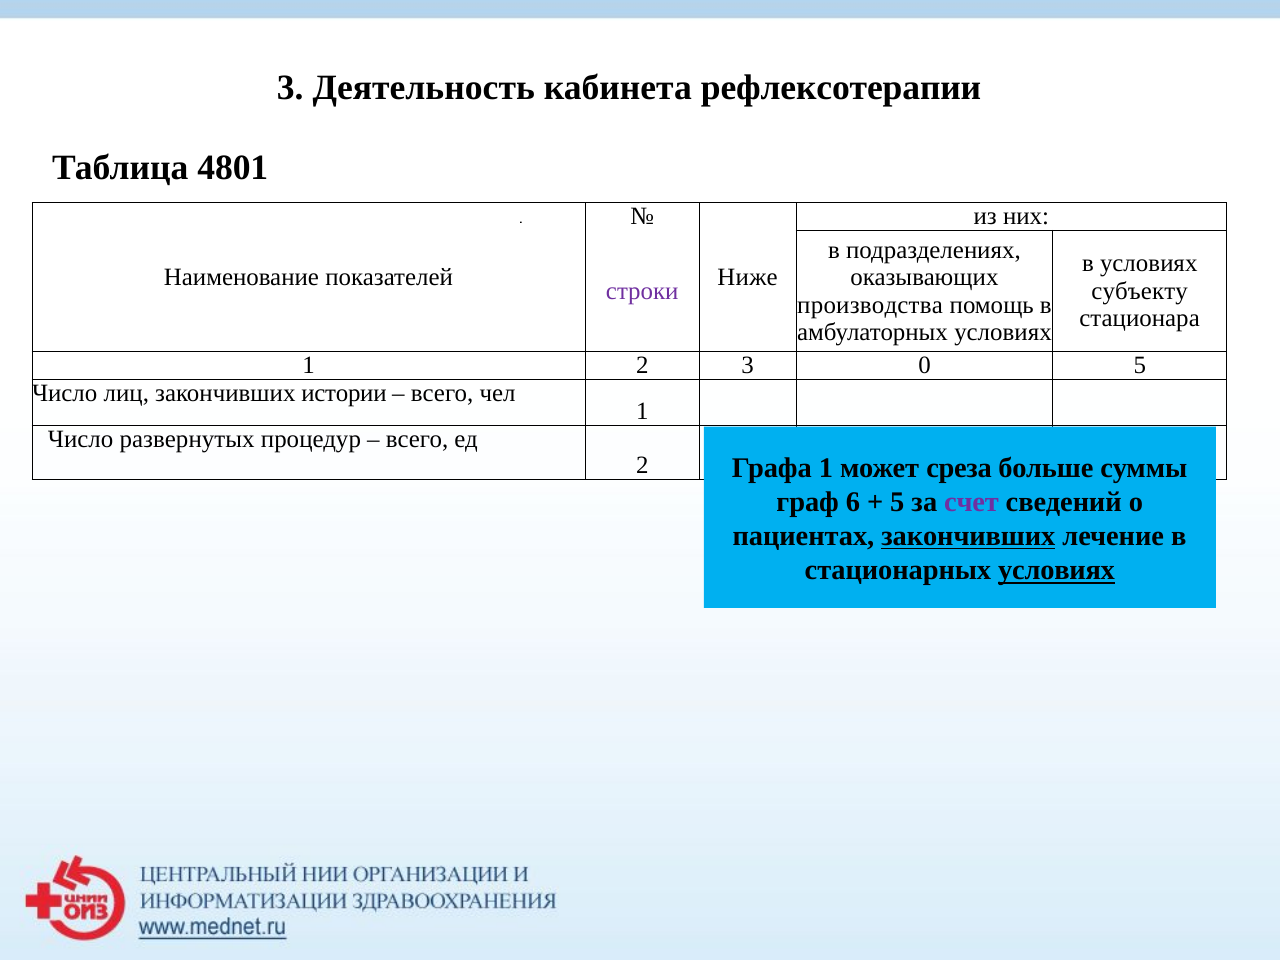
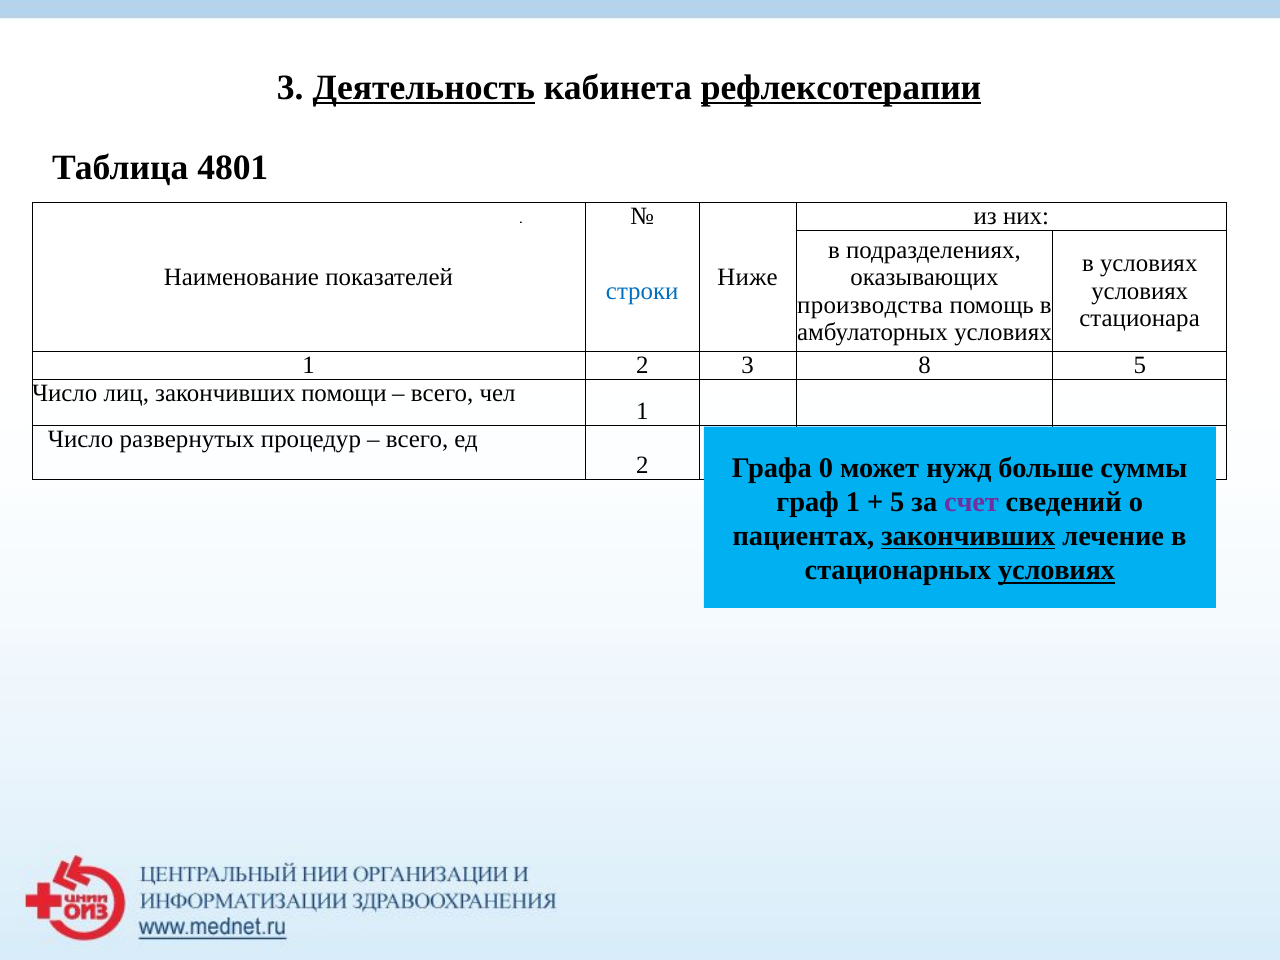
Деятельность underline: none -> present (424, 88)
рефлексотерапии underline: none -> present (841, 88)
строки colour: purple -> blue (642, 291)
субъекту: субъекту -> условиях (1140, 291)
0: 0 -> 8 (925, 366)
истории: истории -> помощи (344, 393)
Графа 1: 1 -> 0 (826, 468)
среза: среза -> нужд (959, 468)
граф 6: 6 -> 1 (853, 502)
